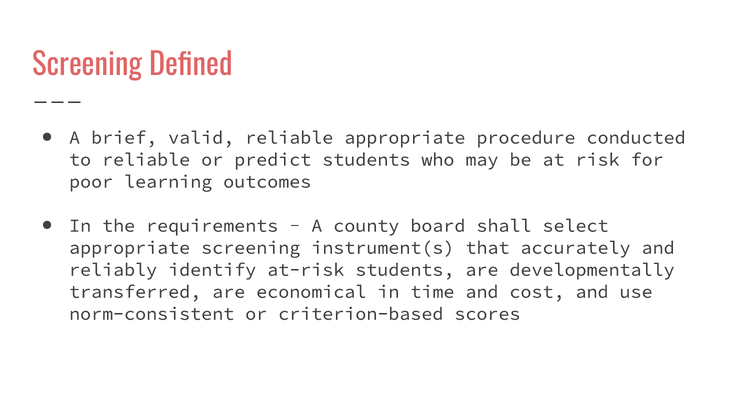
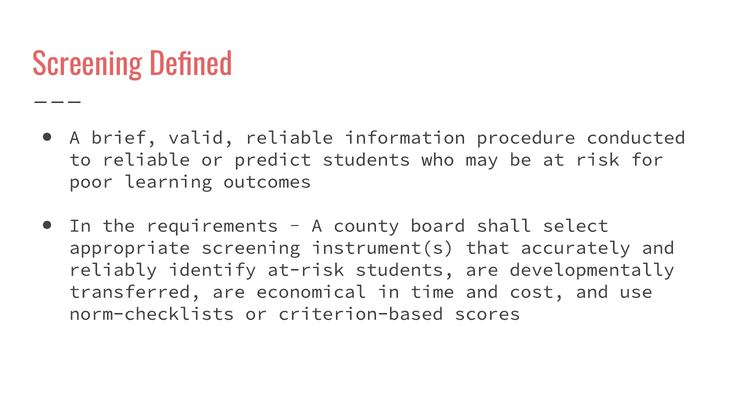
reliable appropriate: appropriate -> information (405, 138)
norm-consistent: norm-consistent -> norm-checklists (152, 314)
